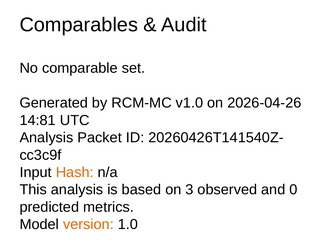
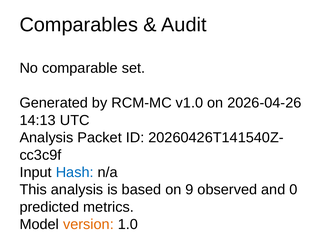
14:81: 14:81 -> 14:13 (38, 121)
Hash colour: orange -> blue (75, 173)
3: 3 -> 9 (189, 190)
